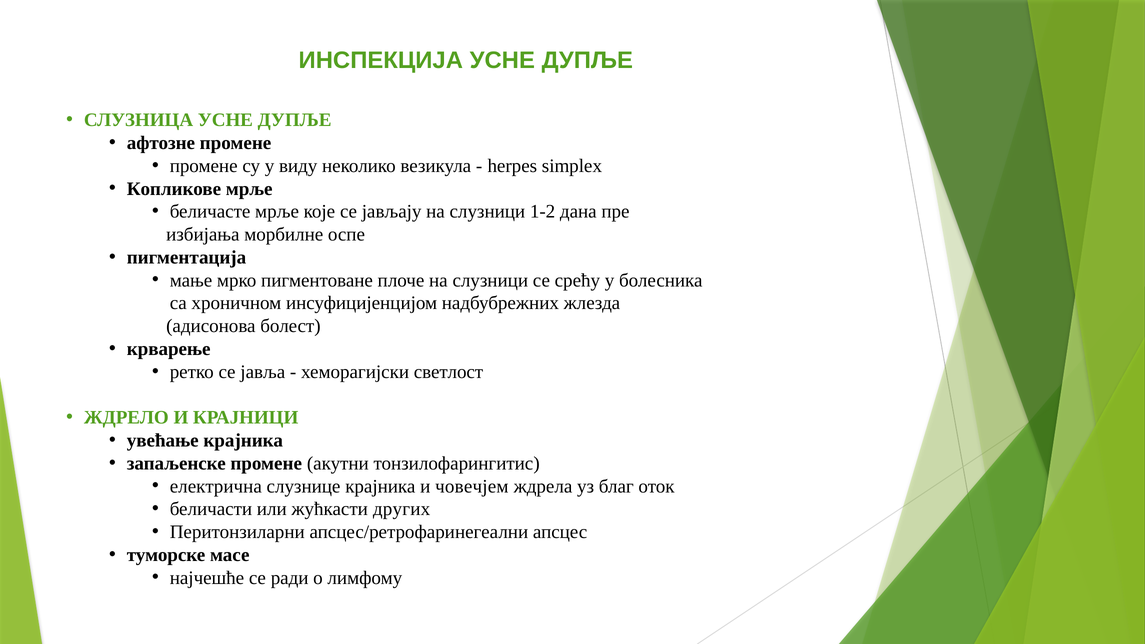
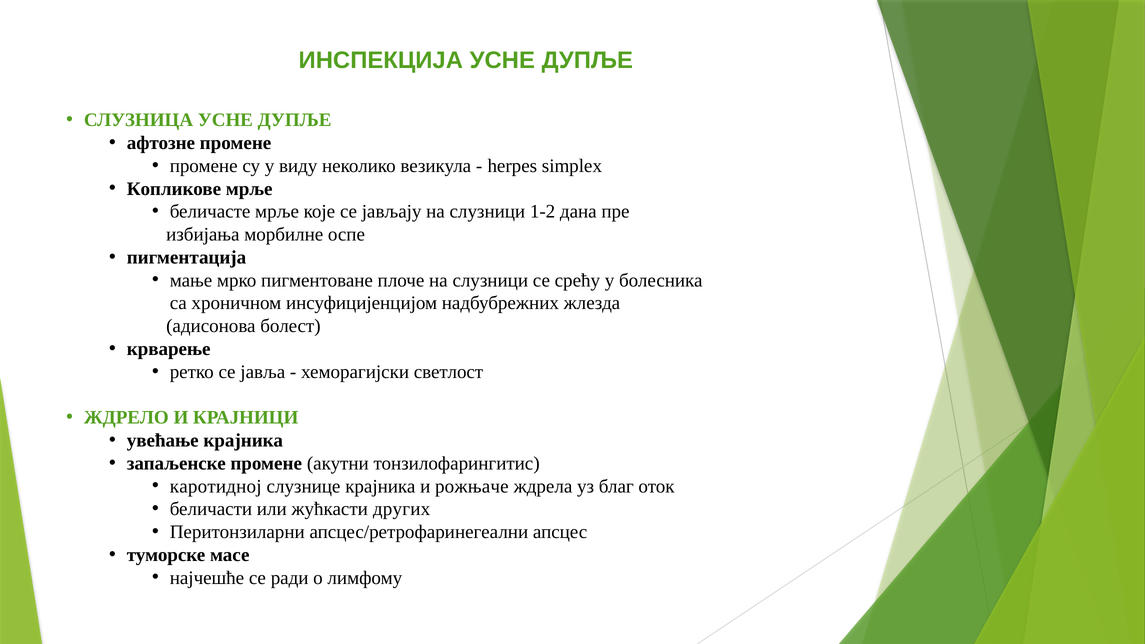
електрична: електрична -> каротидној (216, 486)
човечјем: човечјем -> рожњаче (472, 486)
